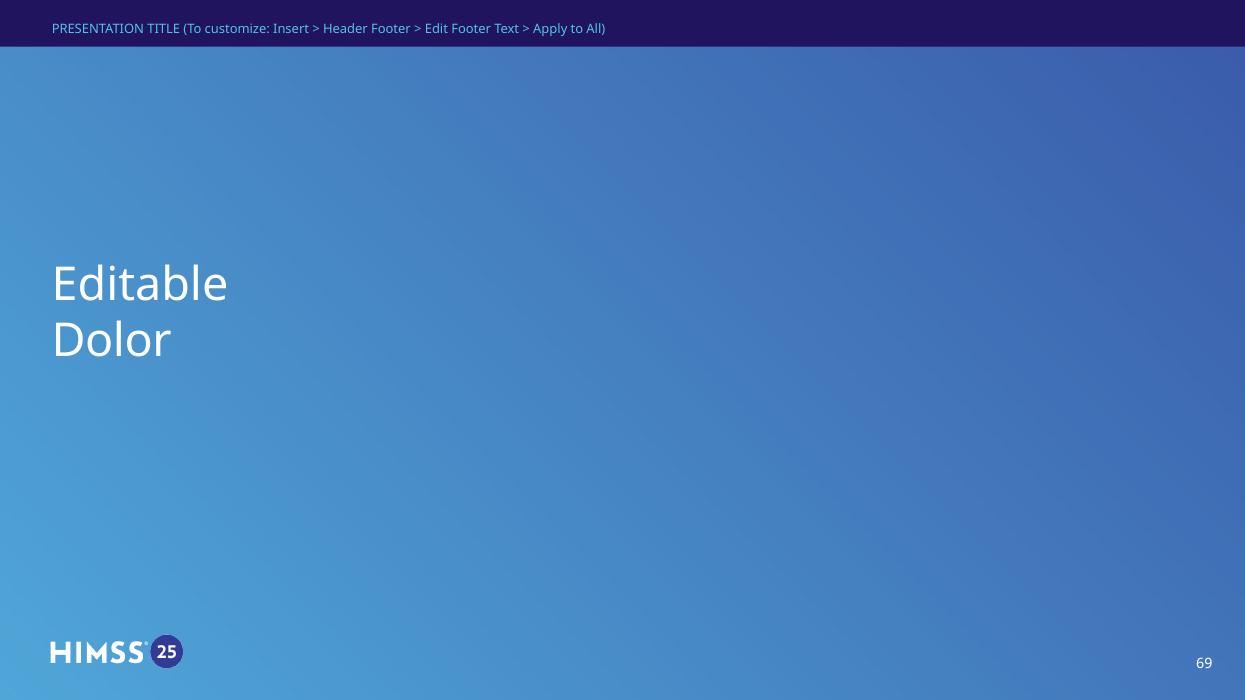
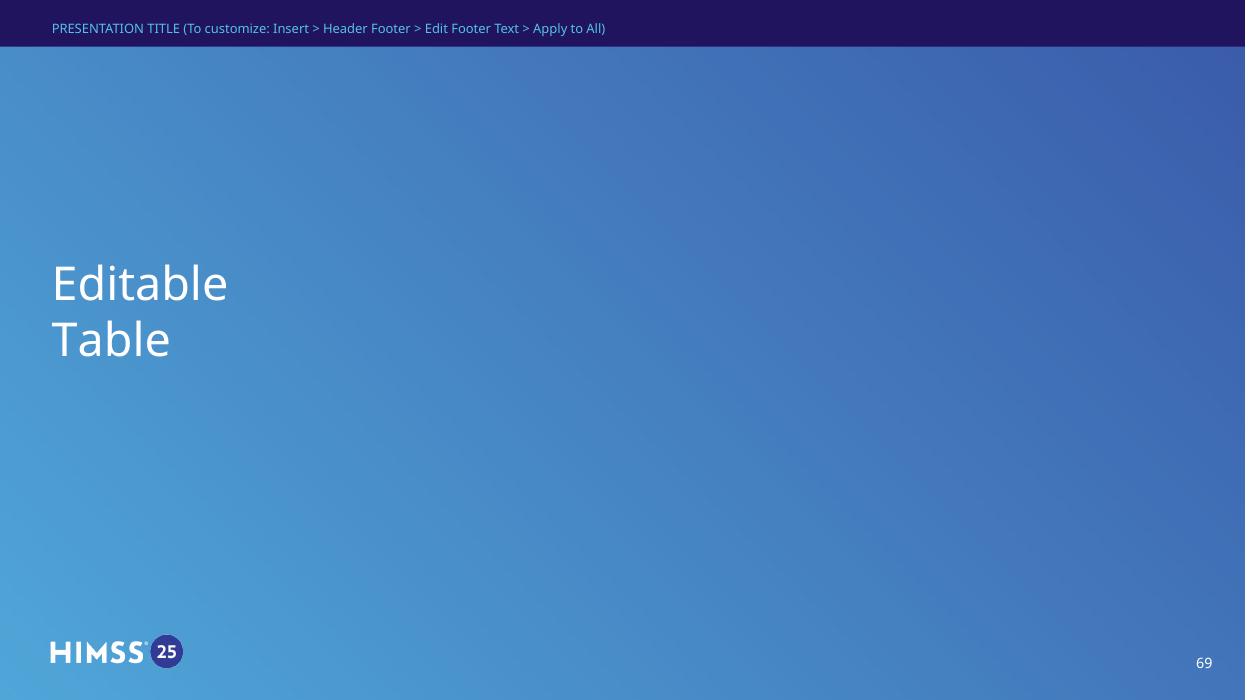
Dolor: Dolor -> Table (111, 341)
